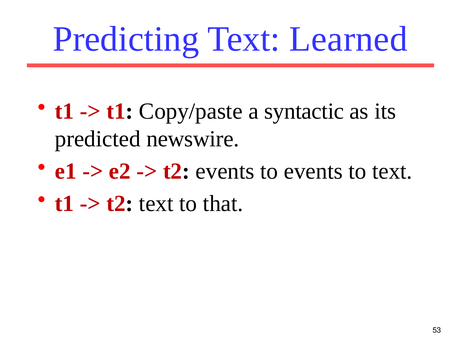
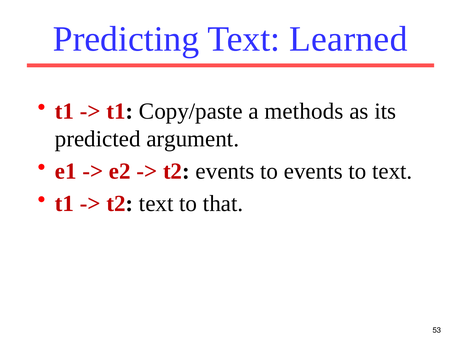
syntactic: syntactic -> methods (304, 111)
newswire: newswire -> argument (193, 139)
